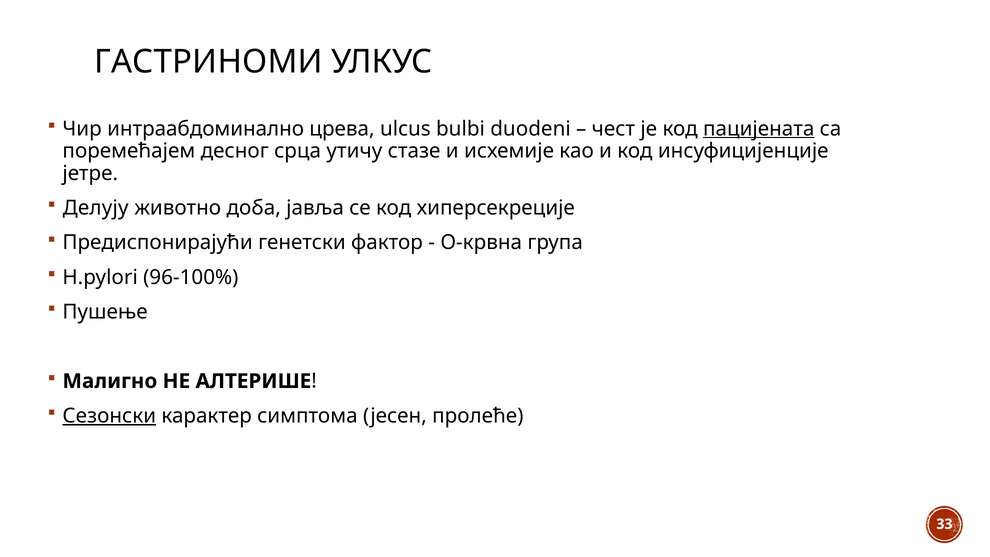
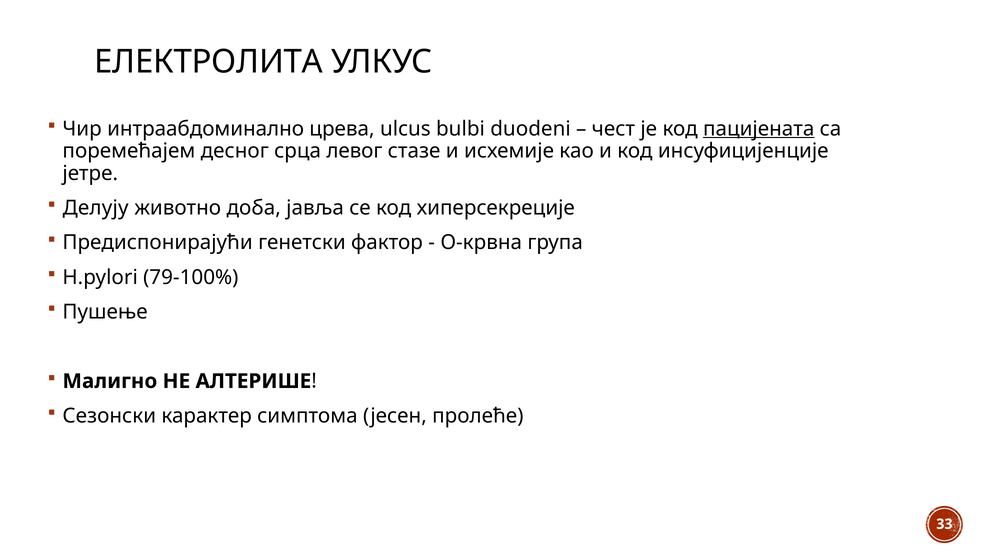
ГАСТРИНОМИ: ГАСТРИНОМИ -> ЕЛЕКТРОЛИТА (209, 62)
утичу: утичу -> левог (354, 151)
96-100%: 96-100% -> 79-100% (191, 277)
Сезонски underline: present -> none (109, 416)
